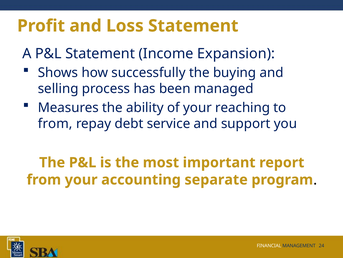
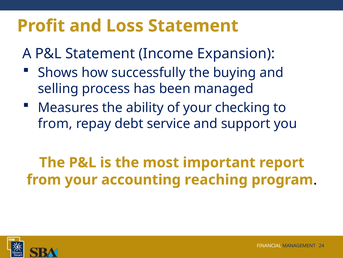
reaching: reaching -> checking (243, 107)
separate: separate -> reaching (216, 179)
